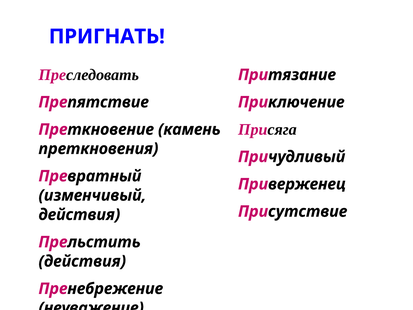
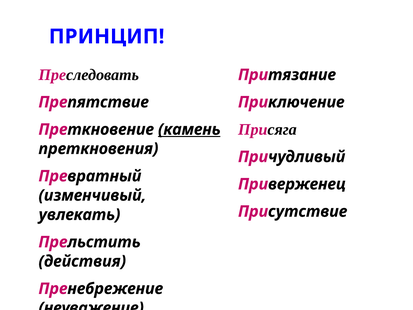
ПРИГНАТЬ: ПРИГНАТЬ -> ПРИНЦИП (107, 37)
камень underline: none -> present (189, 129)
действия: действия -> увлекать (79, 215)
